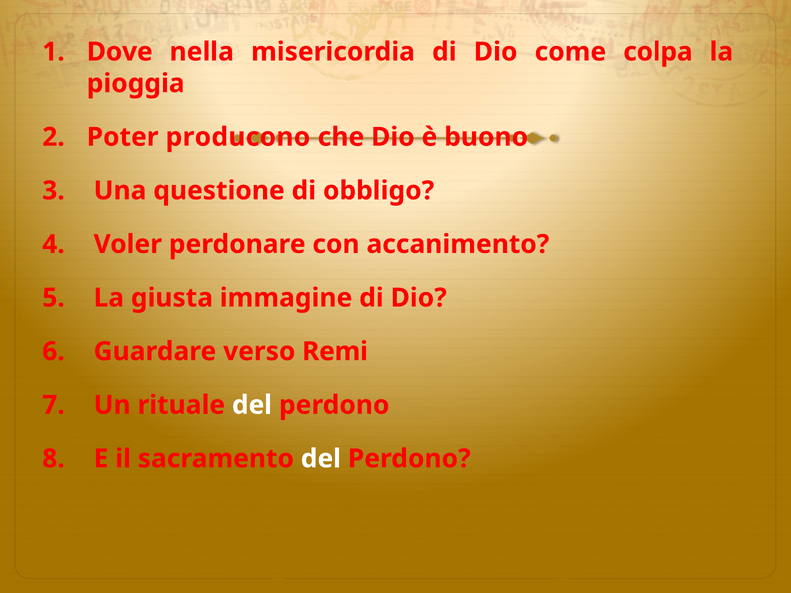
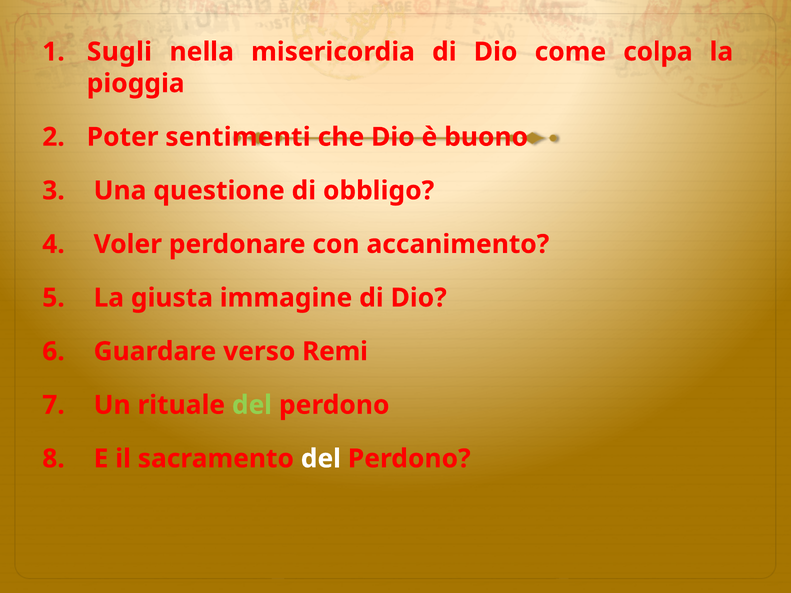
Dove: Dove -> Sugli (119, 52)
producono: producono -> sentimenti (238, 137)
del colour: white -> light green (252, 405)
